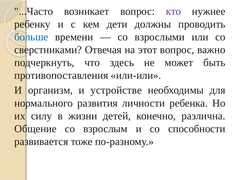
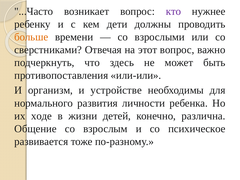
больше colour: blue -> orange (31, 37)
силу: силу -> ходе (42, 116)
способности: способности -> психическое (197, 129)
